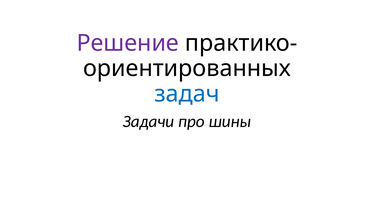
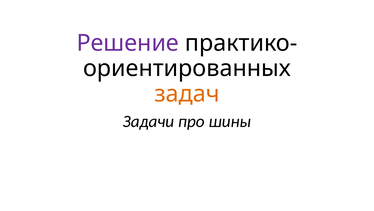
задач colour: blue -> orange (187, 93)
